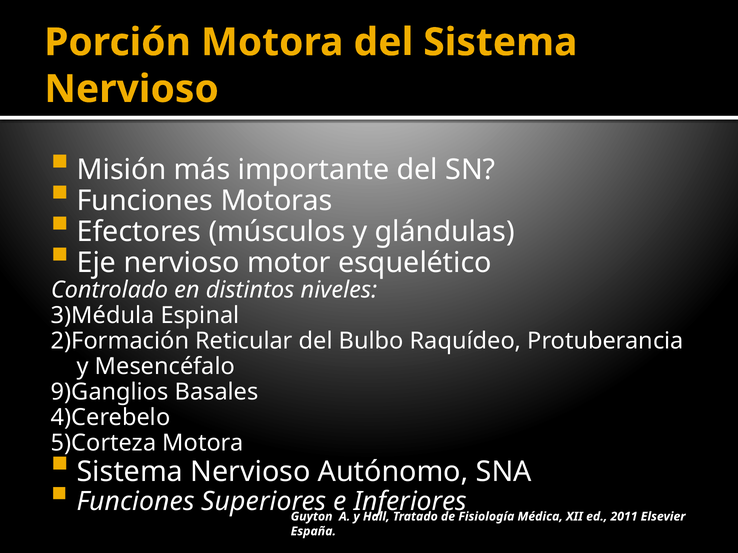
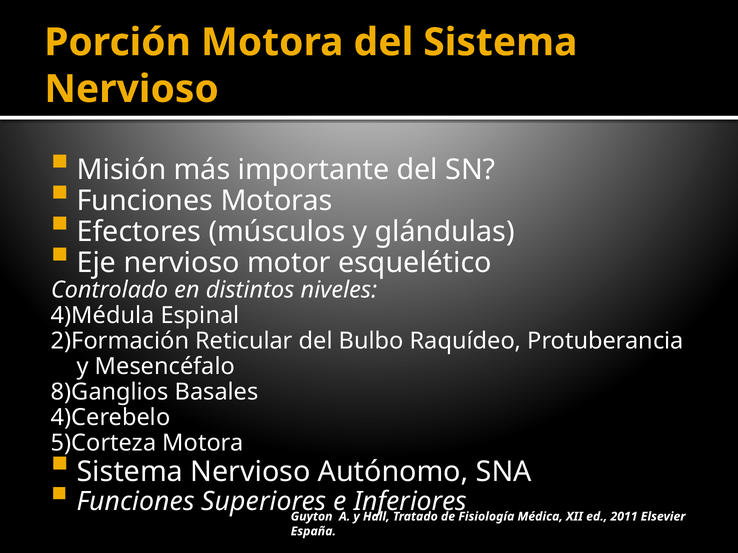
3)Médula: 3)Médula -> 4)Médula (103, 316)
9)Ganglios: 9)Ganglios -> 8)Ganglios (110, 392)
